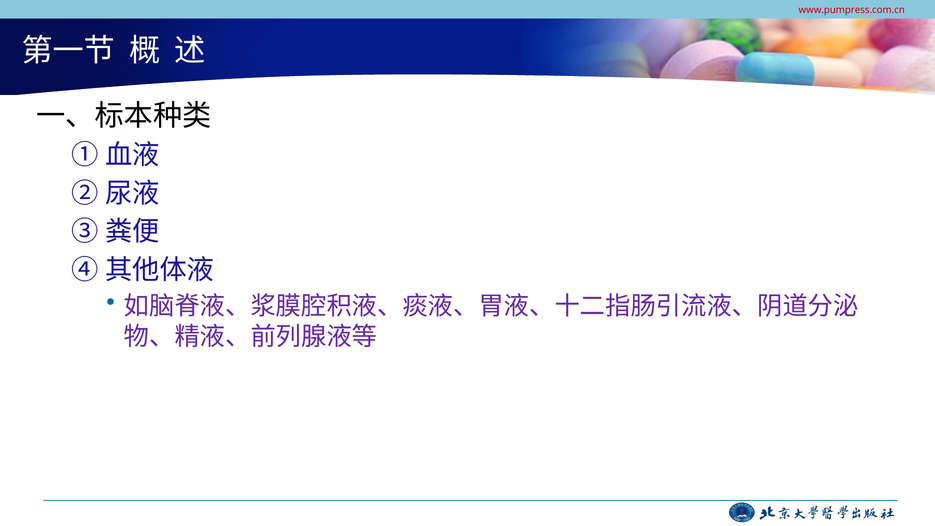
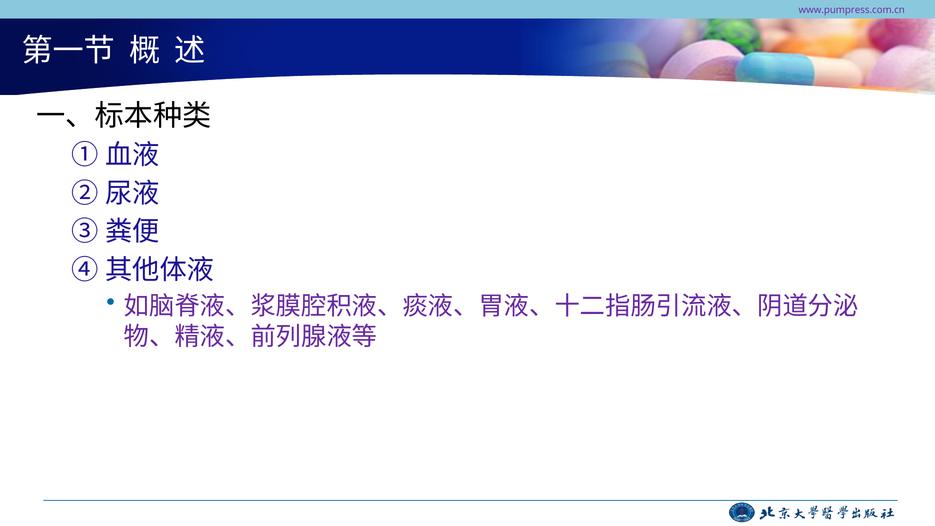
www.pumpress.com.cn colour: red -> purple (852, 10)
